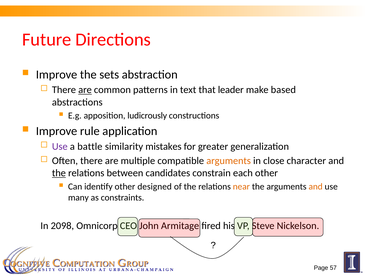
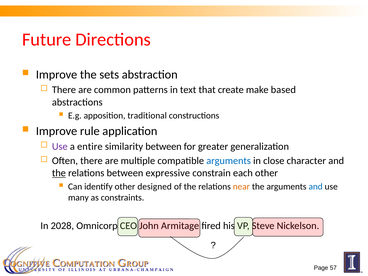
are underline: present -> none (85, 90)
leader: leader -> create (231, 90)
ludicrously: ludicrously -> traditional (147, 116)
battle: battle -> entire (90, 146)
similarity mistakes: mistakes -> between (163, 146)
arguments colour: orange -> blue (229, 161)
candidates: candidates -> expressive (168, 173)
and colour: orange -> blue (316, 186)
2098: 2098 -> 2028 (62, 226)
